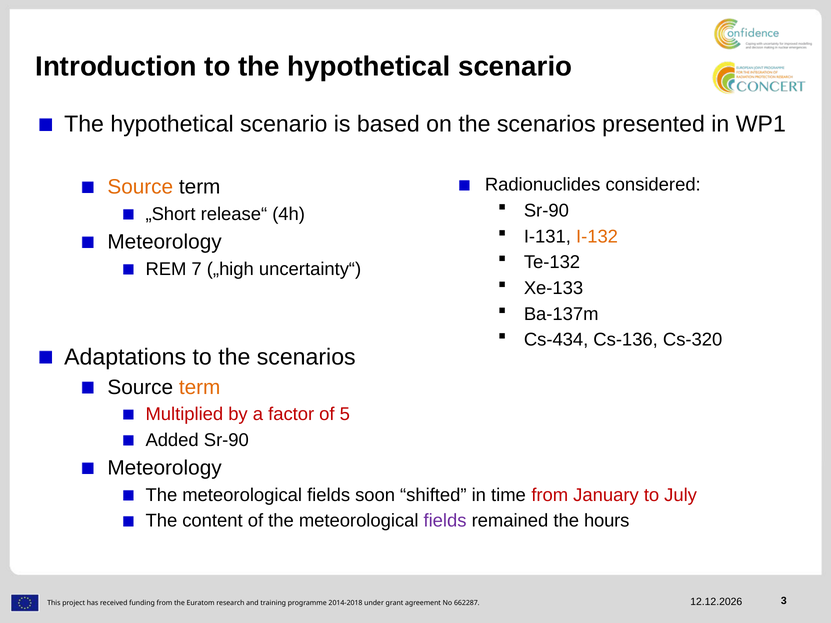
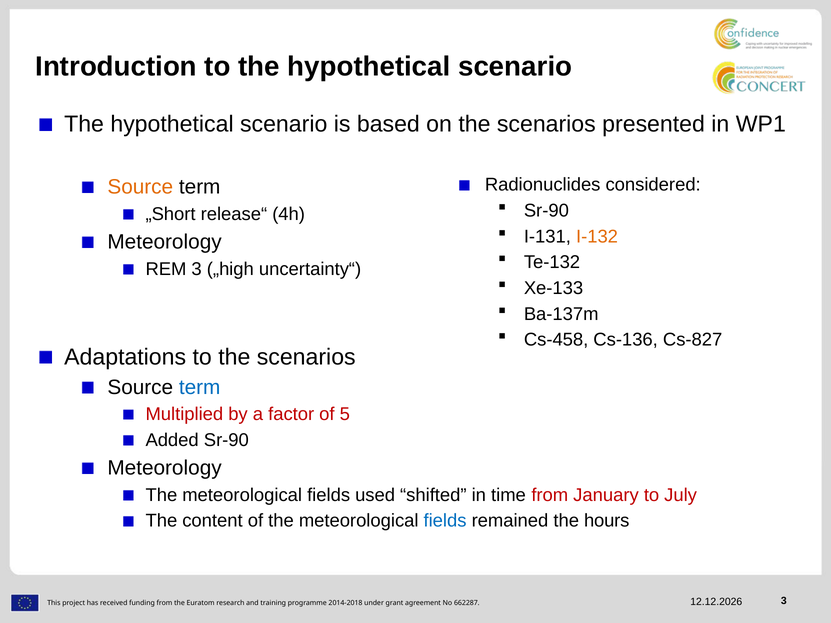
REM 7: 7 -> 3 (197, 269)
Cs-434: Cs-434 -> Cs-458 (556, 340)
Cs-320: Cs-320 -> Cs-827 (693, 340)
term colour: orange -> blue (200, 387)
soon: soon -> used (375, 495)
fields colour: purple -> blue (445, 521)
